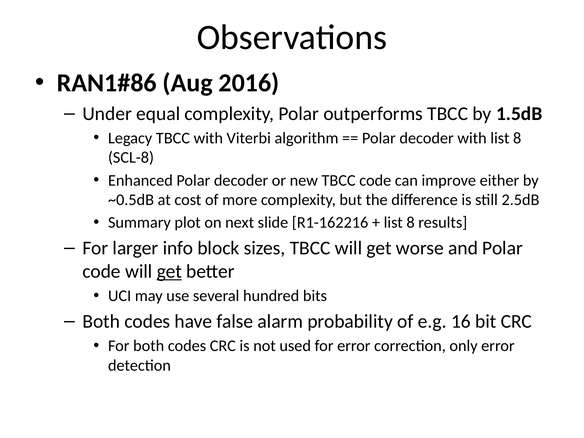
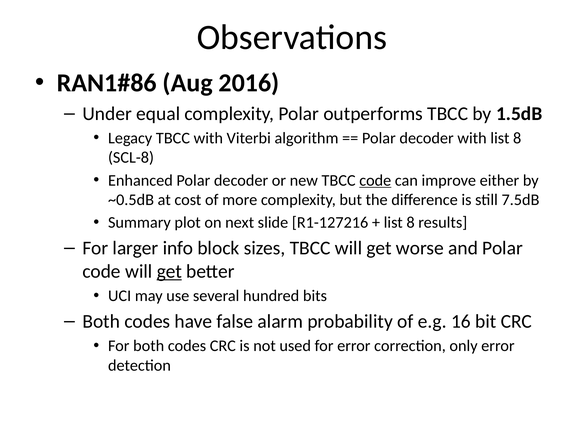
code underline: none -> present (375, 180)
2.5dB: 2.5dB -> 7.5dB (520, 200)
R1-162216: R1-162216 -> R1-127216 (330, 223)
